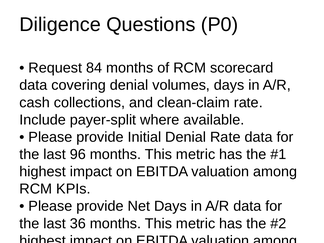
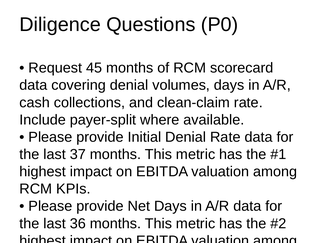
84: 84 -> 45 (94, 68)
96: 96 -> 37 (78, 154)
